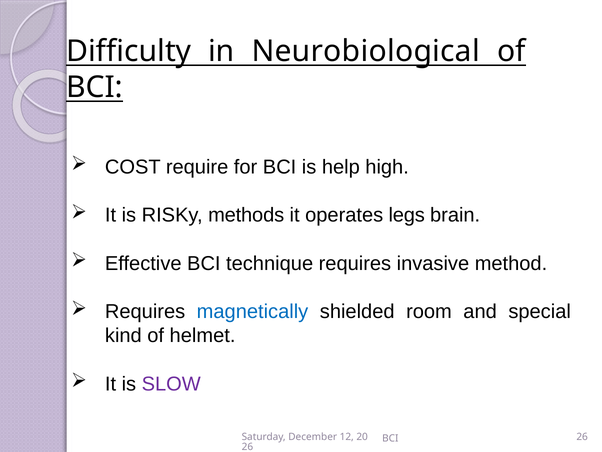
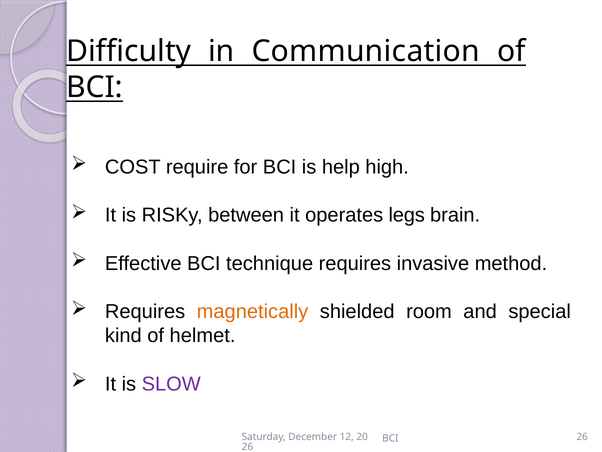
Neurobiological: Neurobiological -> Communication (366, 51)
methods: methods -> between (246, 215)
magnetically colour: blue -> orange (252, 311)
